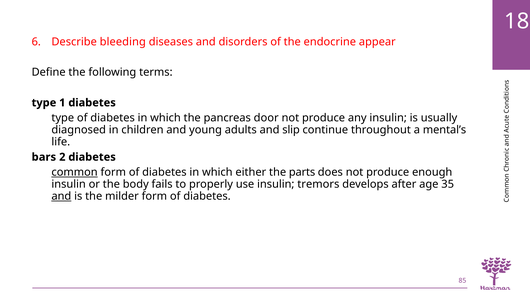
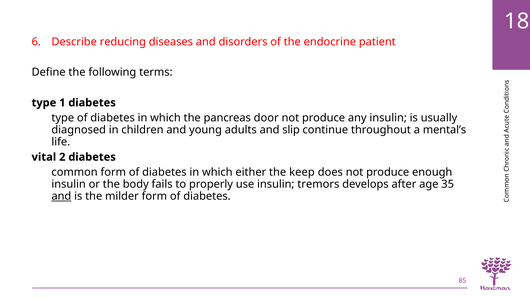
bleeding: bleeding -> reducing (123, 42)
appear: appear -> patient (377, 42)
bars: bars -> vital (44, 157)
common underline: present -> none (75, 172)
parts: parts -> keep (302, 172)
